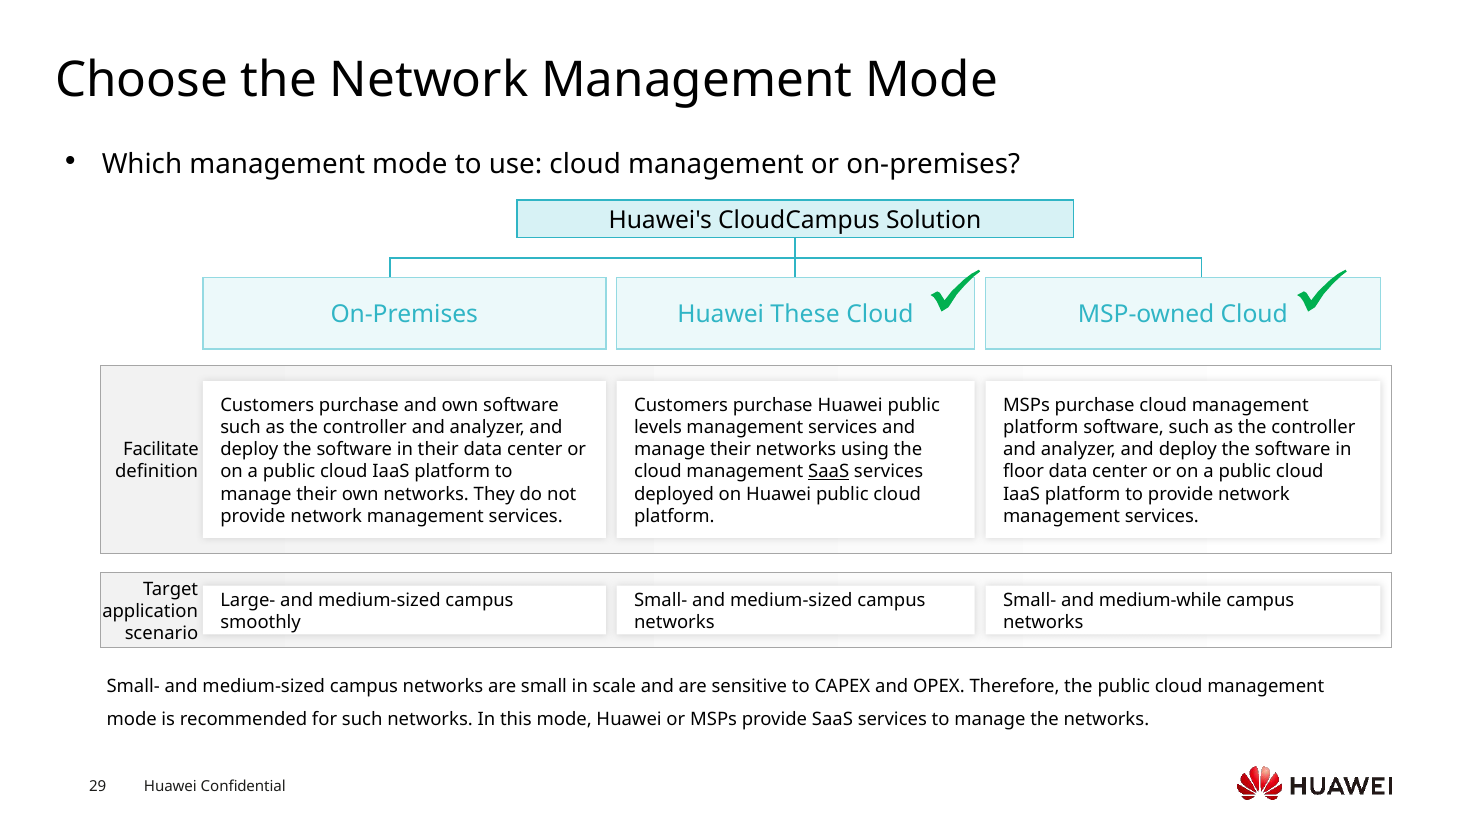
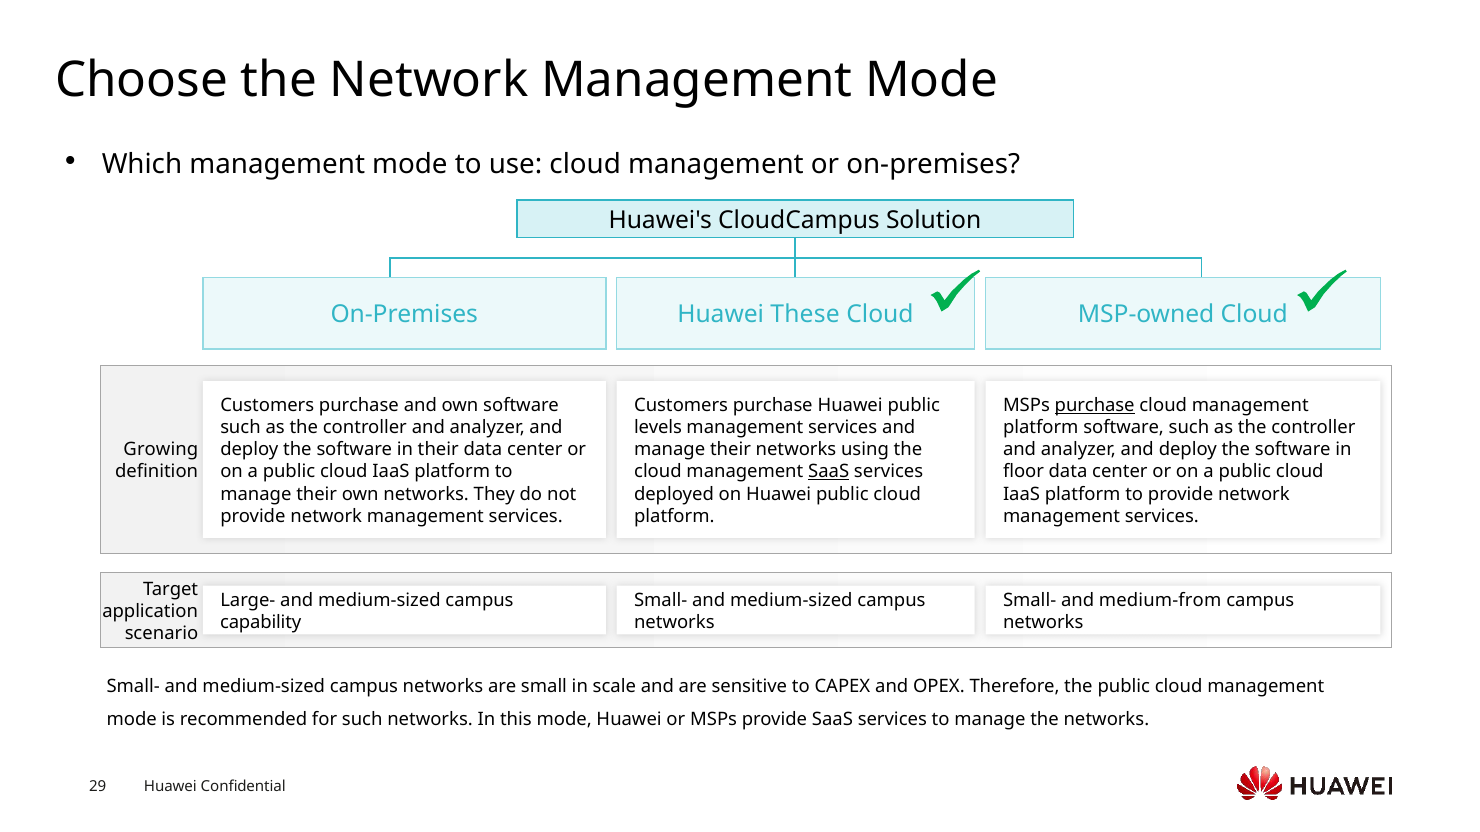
purchase underline: none -> present (1095, 405)
Facilitate: Facilitate -> Growing (161, 450)
medium-while: medium-while -> medium-from (1160, 601)
smoothly: smoothly -> capability (261, 623)
